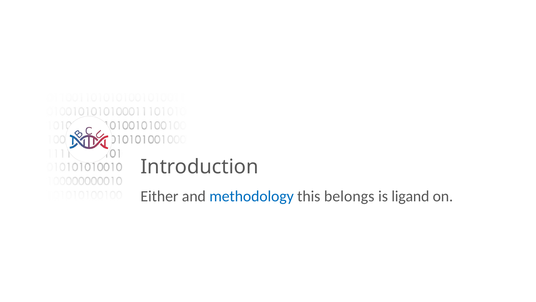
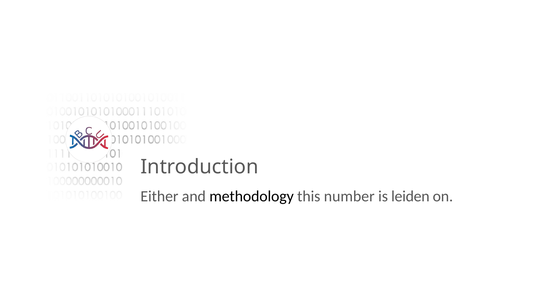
methodology colour: blue -> black (252, 196)
belongs: belongs -> number (349, 196)
ligand: ligand -> leiden (410, 196)
